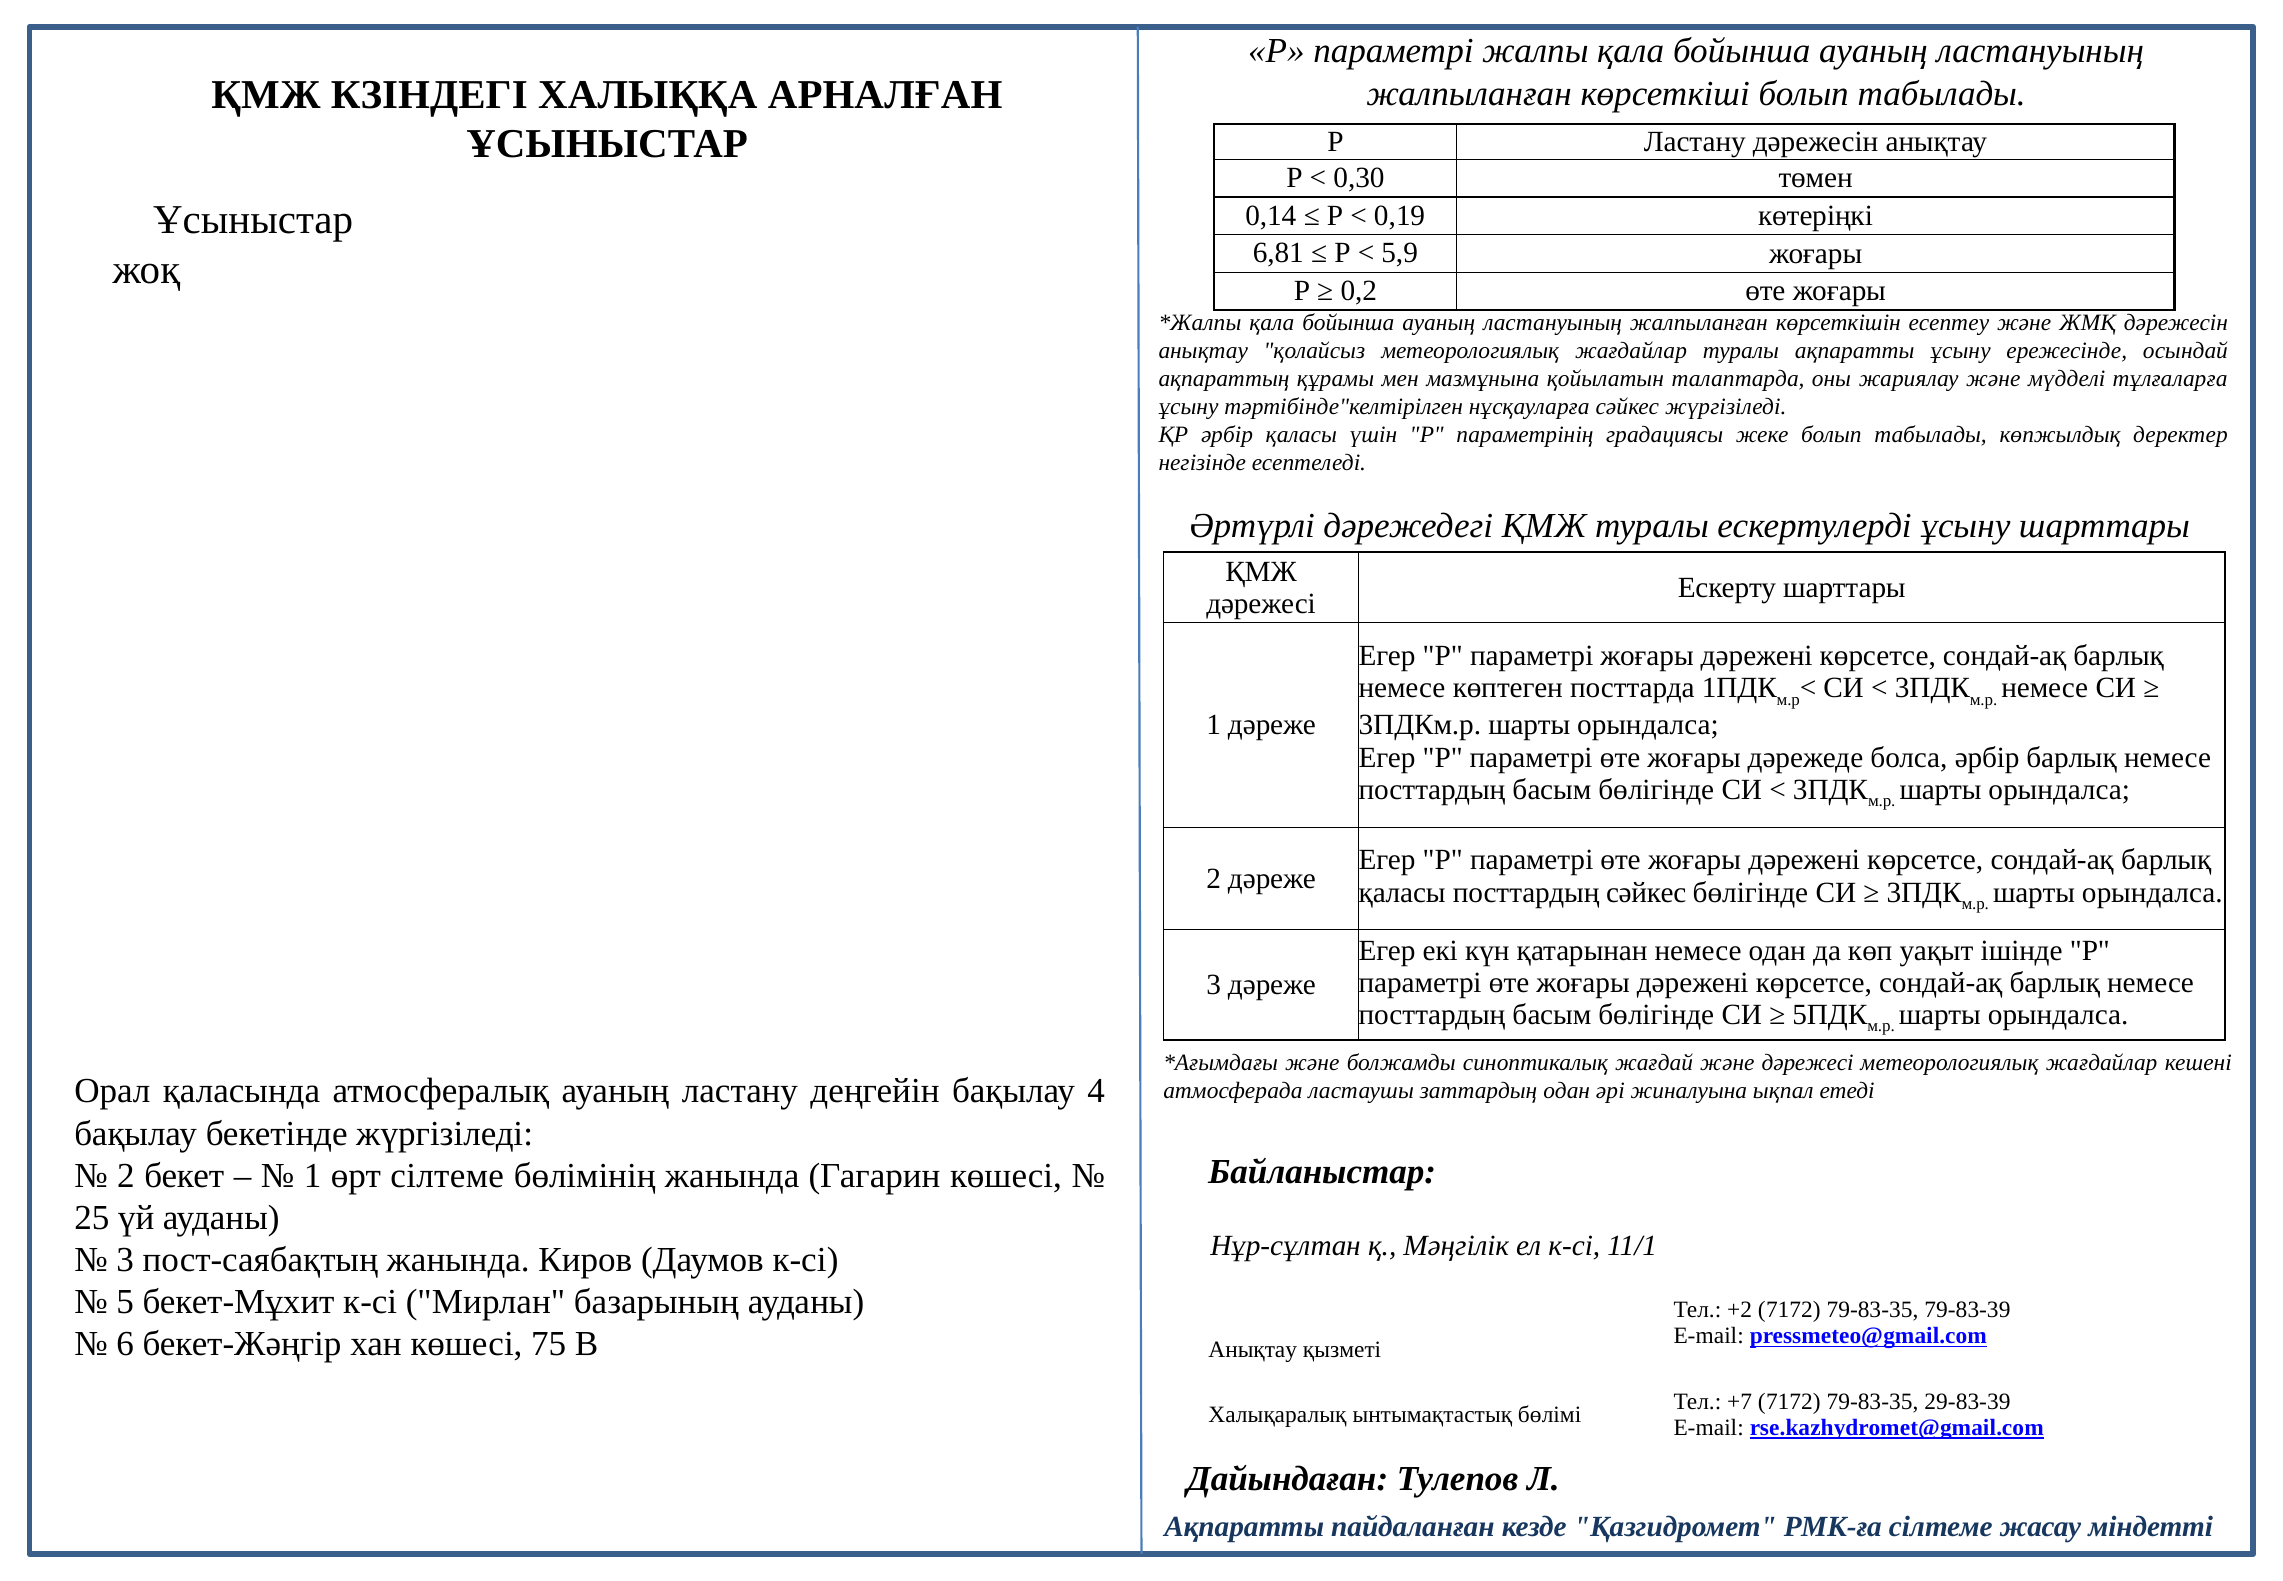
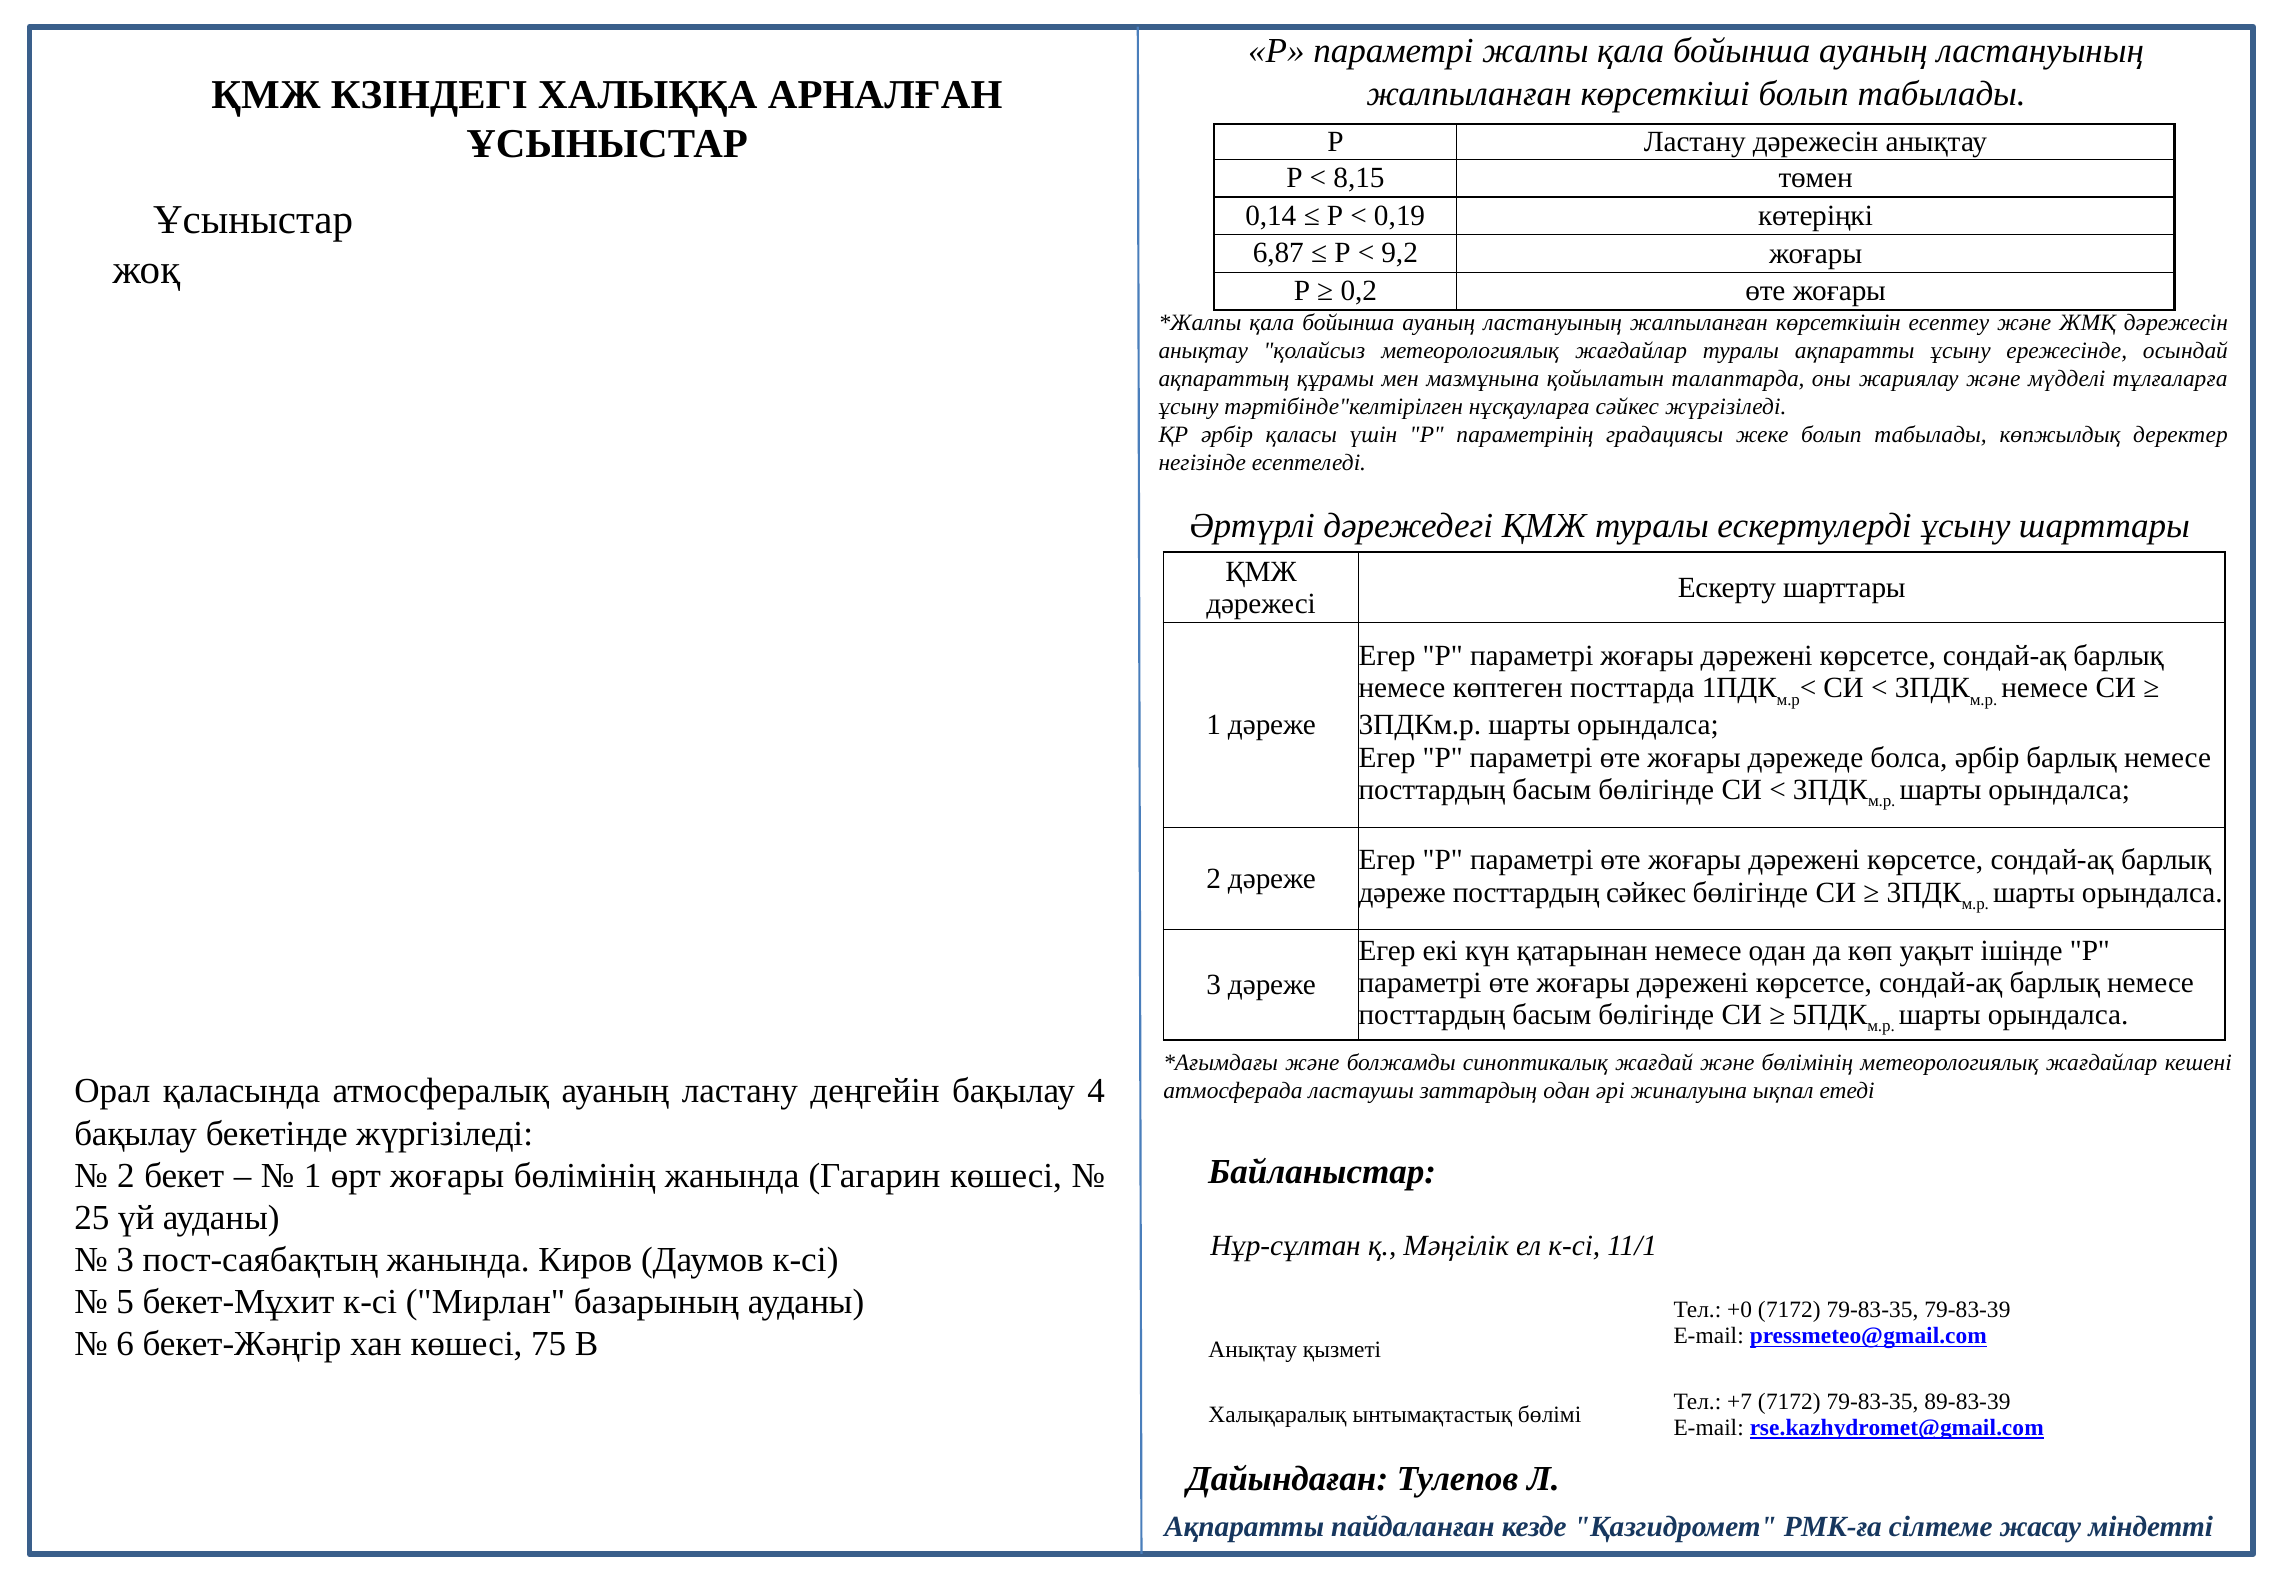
0,30: 0,30 -> 8,15 (1359, 178)
6,81: 6,81 -> 6,87 (1278, 253)
5,9: 5,9 -> 9,2 (1400, 253)
қаласы: қаласы -> дәреже (1402, 892)
және дәрежесі: дәрежесі -> бөлімінің (1807, 1063)
өрт сілтеме: сілтеме -> жоғары (447, 1175)
+2: +2 -> +0 (1740, 1310)
29-83-39: 29-83-39 -> 89-83-39 (1967, 1401)
